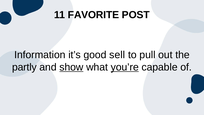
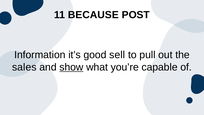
FAVORITE: FAVORITE -> BECAUSE (93, 15)
partly: partly -> sales (24, 67)
you’re underline: present -> none (125, 67)
